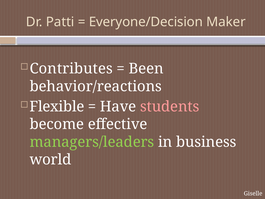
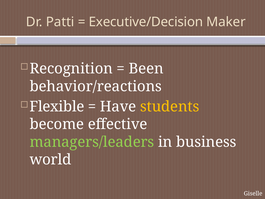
Everyone/Decision: Everyone/Decision -> Executive/Decision (146, 22)
Contributes: Contributes -> Recognition (71, 69)
students colour: pink -> yellow (170, 106)
